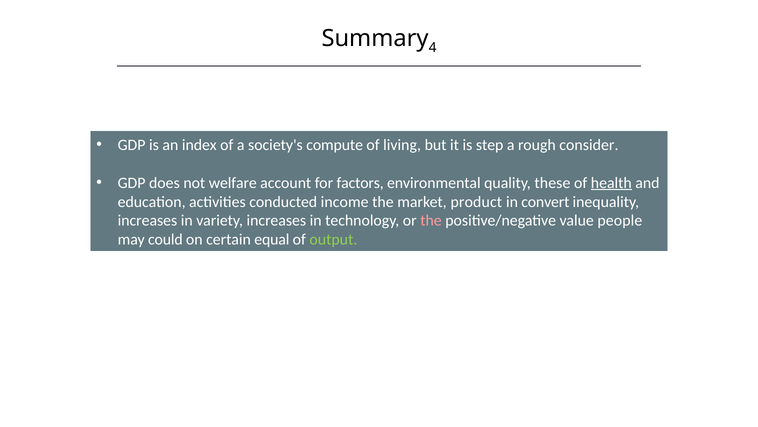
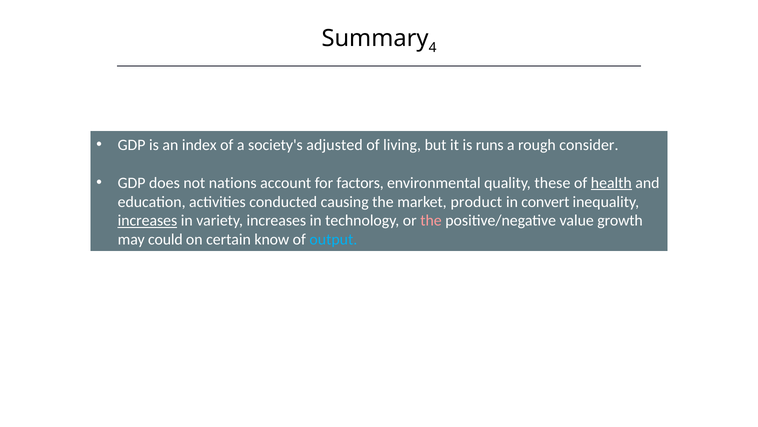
compute: compute -> adjusted (335, 145)
step: step -> runs (490, 145)
welfare: welfare -> nations (233, 183)
income: income -> causing (345, 201)
increases underline: none -> present (147, 220)
people: people -> growth (620, 220)
equal: equal -> know (272, 239)
output colour: light green -> light blue (333, 239)
